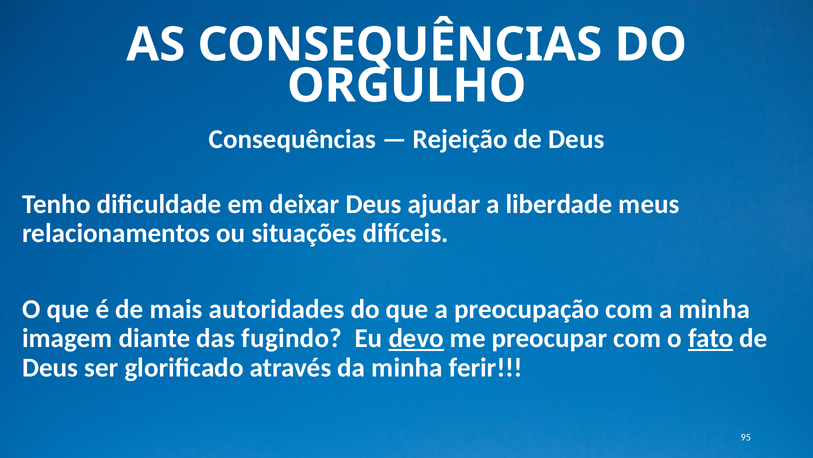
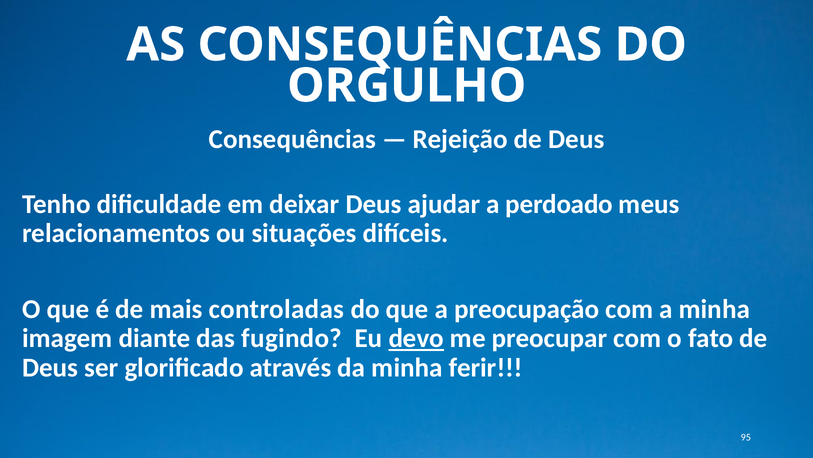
liberdade: liberdade -> perdoado (559, 204)
autoridades: autoridades -> controladas (276, 309)
fato underline: present -> none (711, 338)
